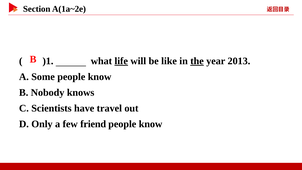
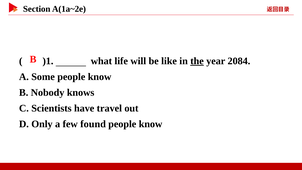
life underline: present -> none (121, 61)
2013: 2013 -> 2084 (239, 61)
friend: friend -> found (93, 124)
